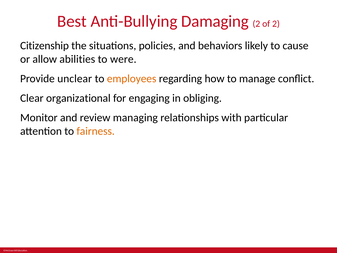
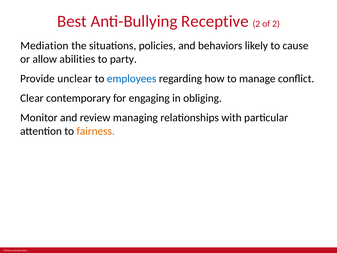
Damaging: Damaging -> Receptive (215, 21)
Citizenship: Citizenship -> Mediation (44, 46)
were: were -> party (123, 59)
employees colour: orange -> blue (132, 79)
organizational: organizational -> contemporary (78, 98)
